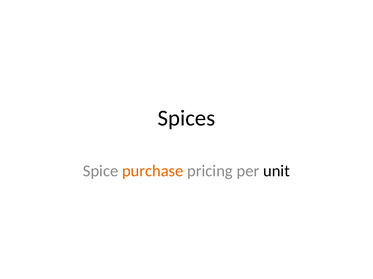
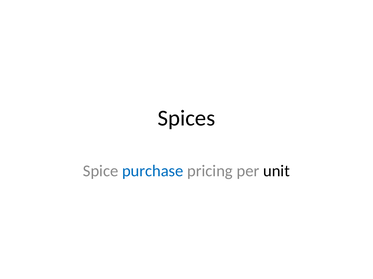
purchase colour: orange -> blue (153, 171)
